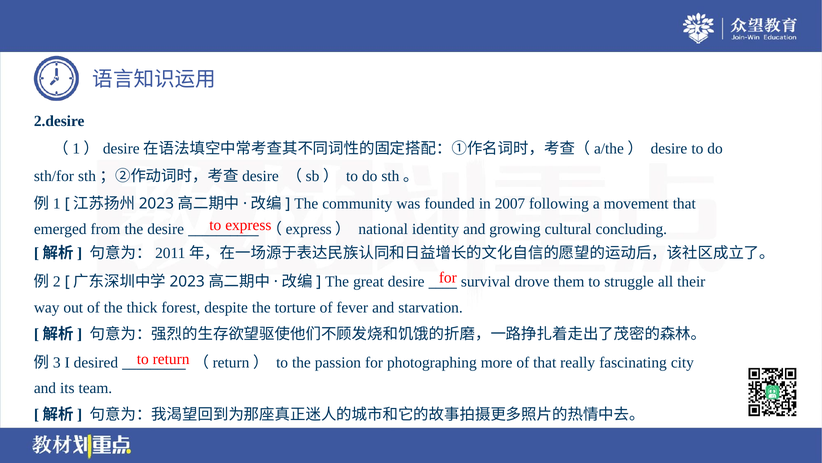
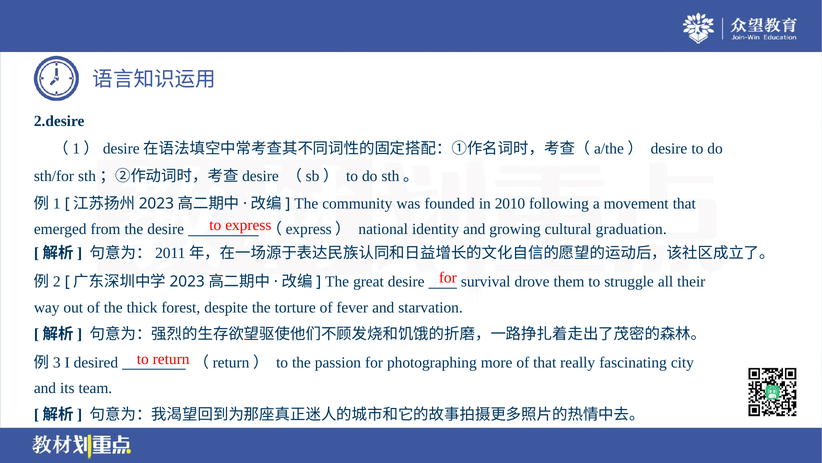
2007: 2007 -> 2010 (510, 203)
concluding: concluding -> graduation (631, 229)
